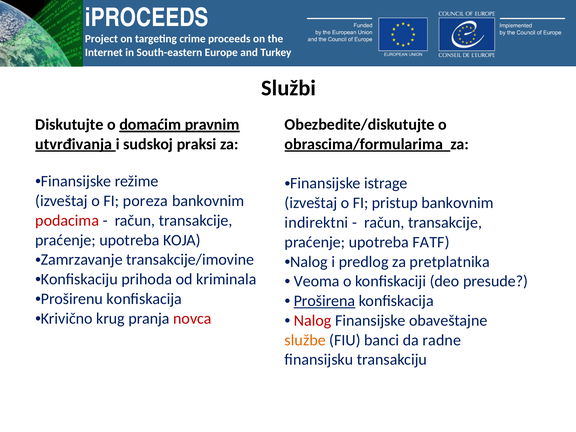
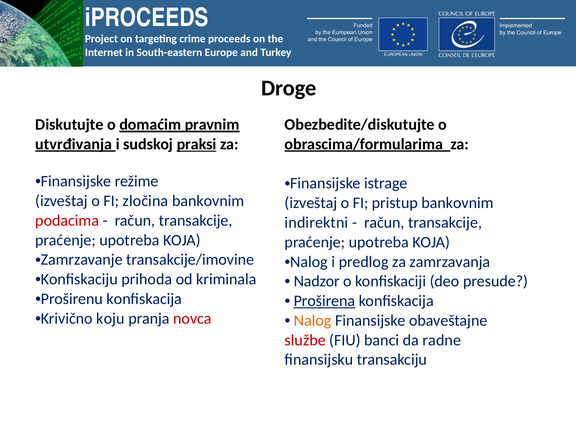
Službi: Službi -> Droge (289, 88)
praksi underline: none -> present (197, 144)
poreza: poreza -> zločina (145, 201)
FATF: FATF -> KOJA (431, 242)
pretplatnika: pretplatnika -> zamrzavanja (450, 262)
Veoma: Veoma -> Nadzor (317, 281)
krug: krug -> koju (110, 318)
Nalog colour: red -> orange (313, 320)
službe colour: orange -> red (305, 340)
